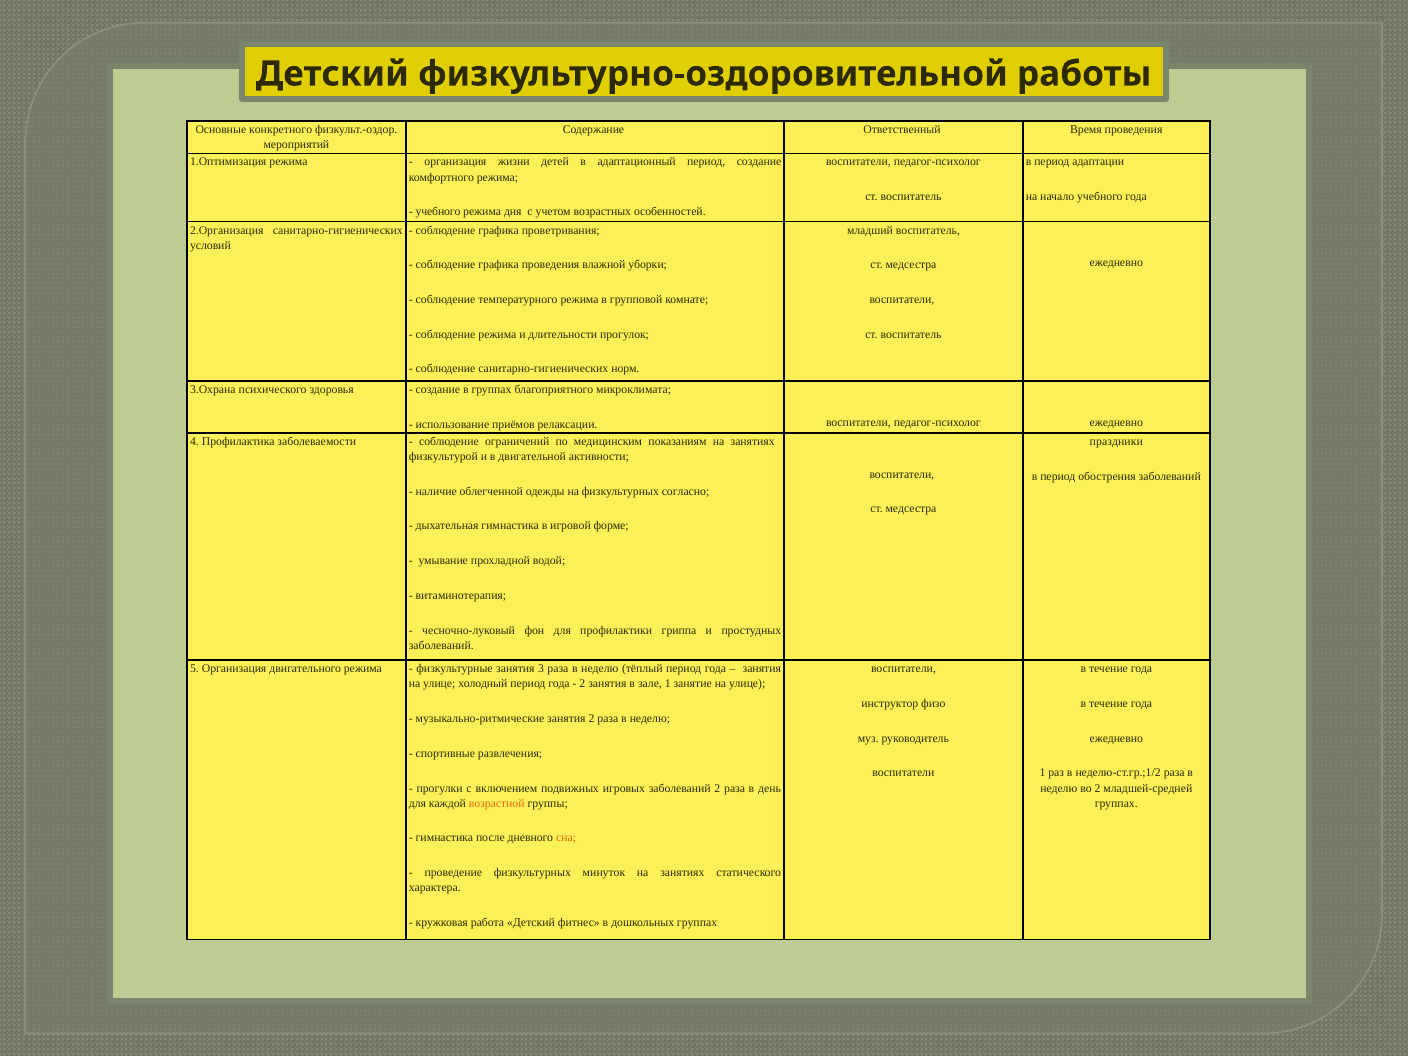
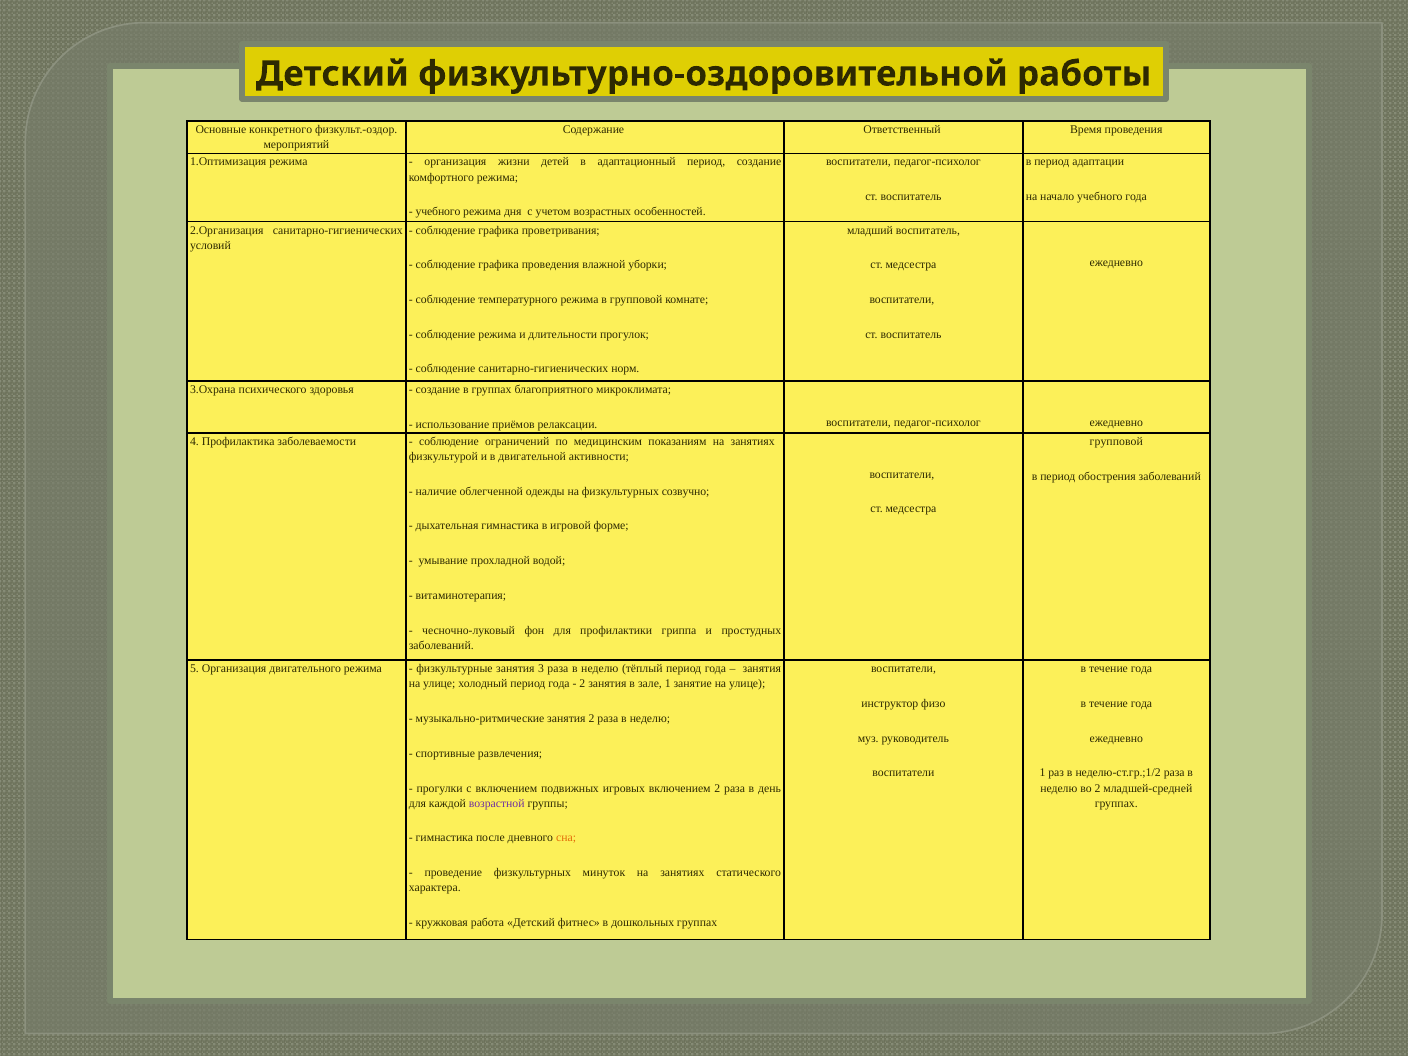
праздники: праздники -> групповой (1116, 442)
согласно: согласно -> созвучно (686, 491)
игровых заболеваний: заболеваний -> включением (680, 788)
возрастной colour: orange -> purple (497, 803)
